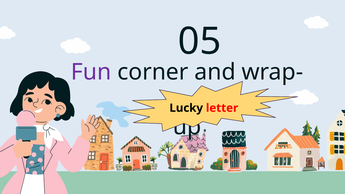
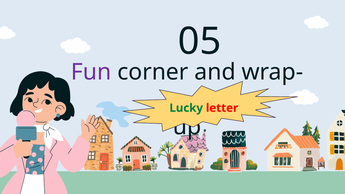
Lucky colour: black -> green (186, 108)
